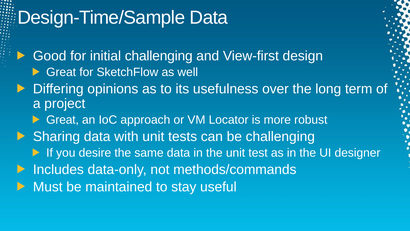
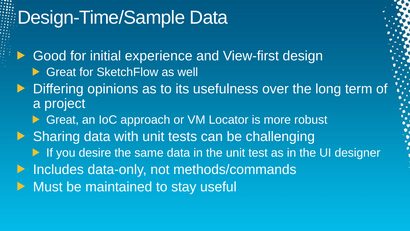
initial challenging: challenging -> experience (159, 56)
